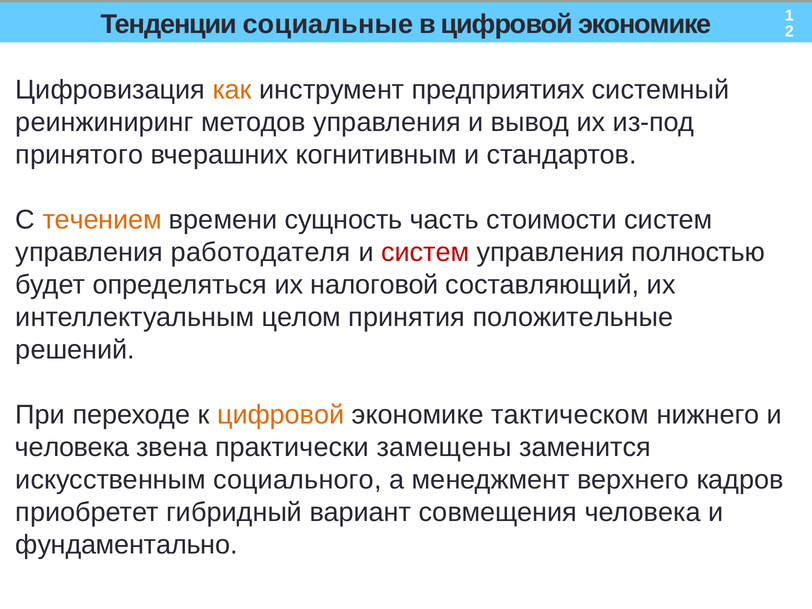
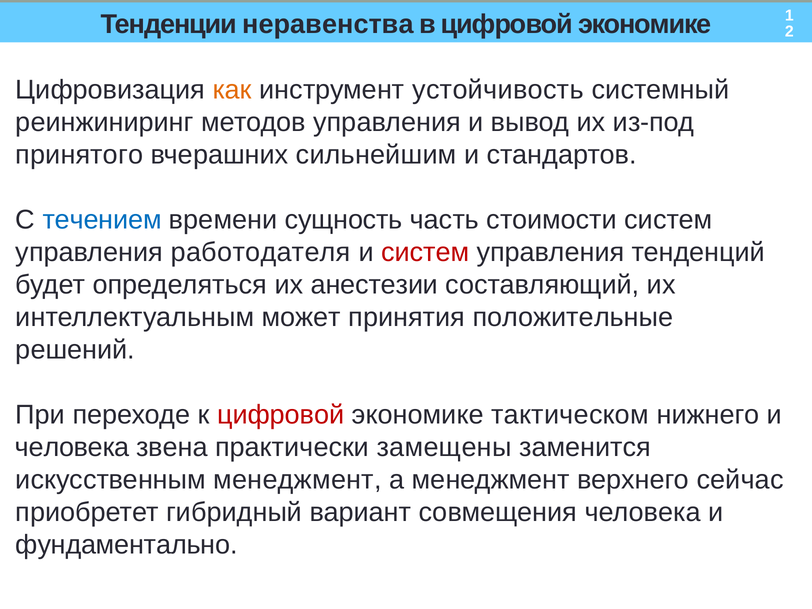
социальные: социальные -> неравенства (328, 24)
предприятиях: предприятиях -> устойчивость (498, 90)
когнитивным: когнитивным -> сильнейшим (376, 155)
течением colour: orange -> blue (102, 220)
полностью: полностью -> тенденций (698, 252)
налоговой: налоговой -> анестезии (374, 285)
целом: целом -> может (301, 317)
цифровой colour: orange -> red (281, 415)
искусственным социального: социального -> менеджмент (297, 480)
кадров: кадров -> сейчас (740, 480)
